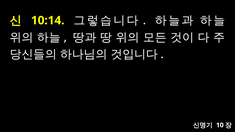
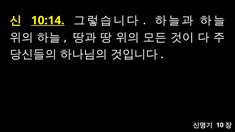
10:14 underline: none -> present (48, 20)
